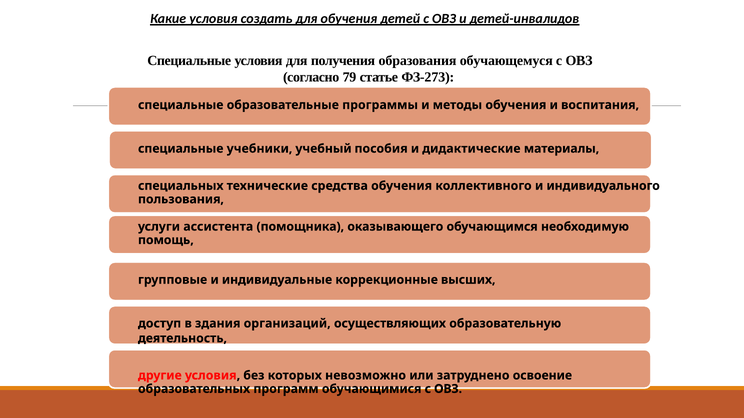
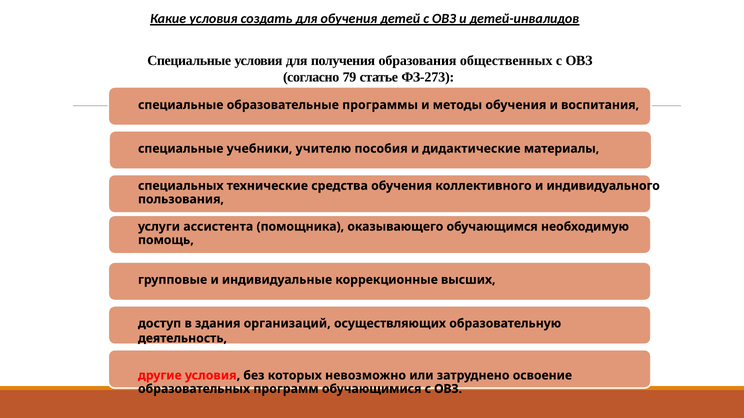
обучающемуся: обучающемуся -> общественных (506, 61)
учебный: учебный -> учителю (323, 149)
